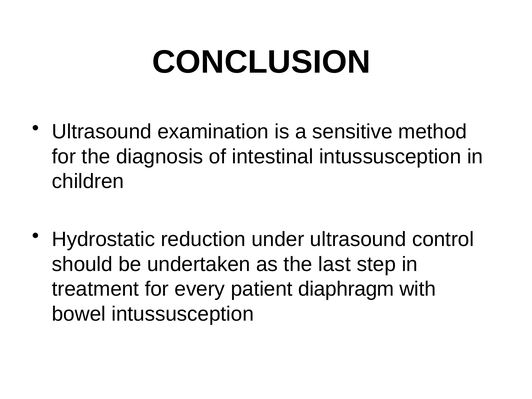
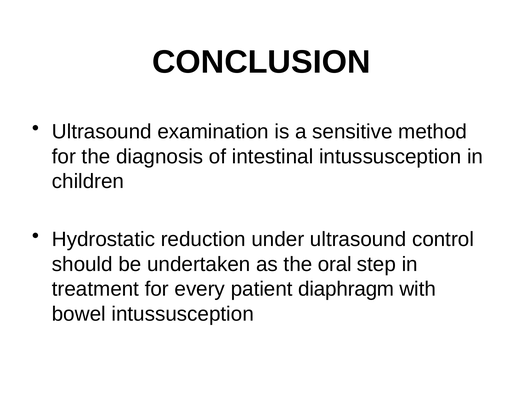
last: last -> oral (335, 264)
